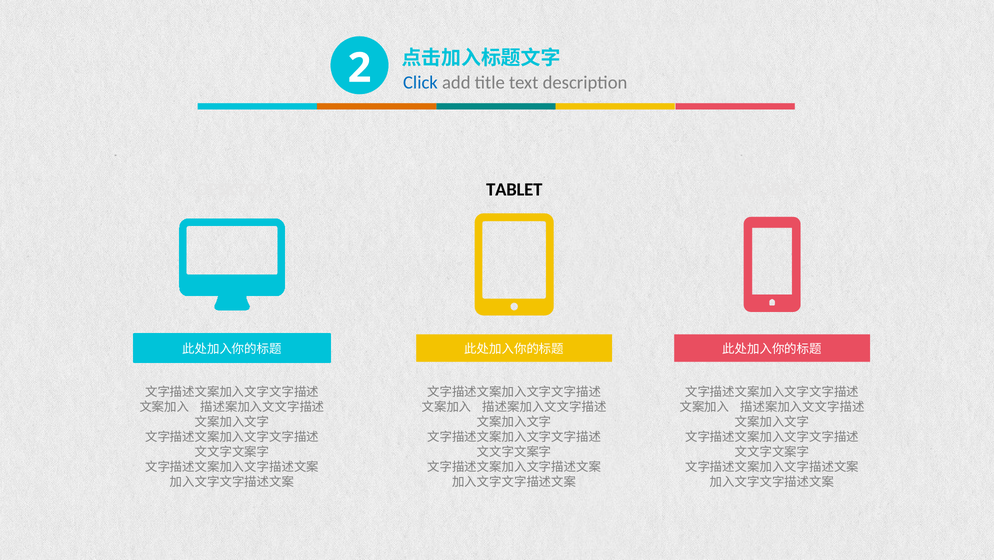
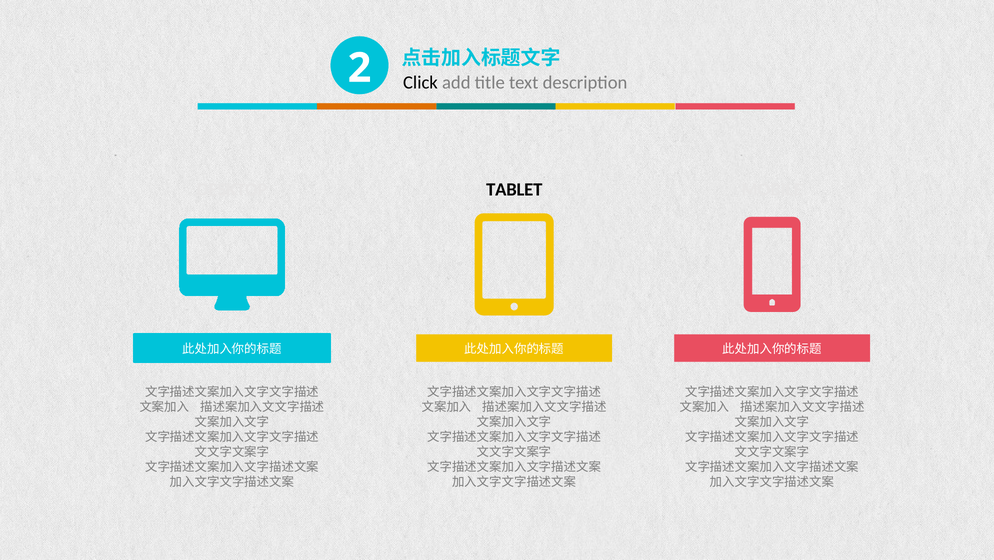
Click colour: blue -> black (420, 83)
